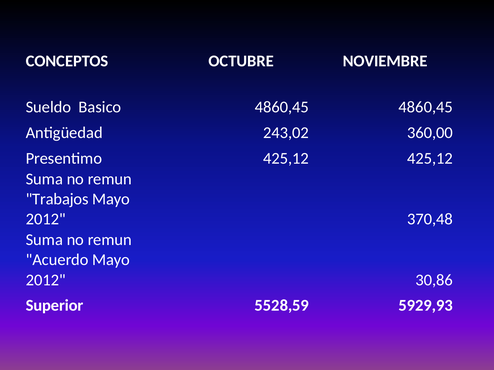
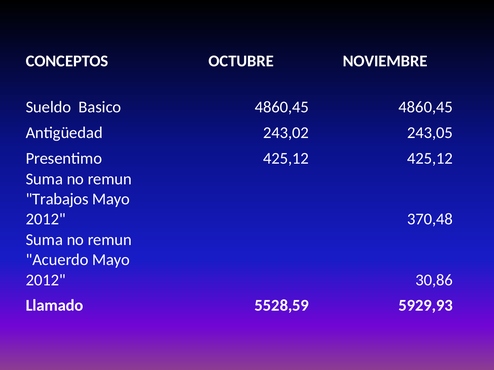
360,00: 360,00 -> 243,05 (430, 133)
Superior: Superior -> Llamado (55, 306)
